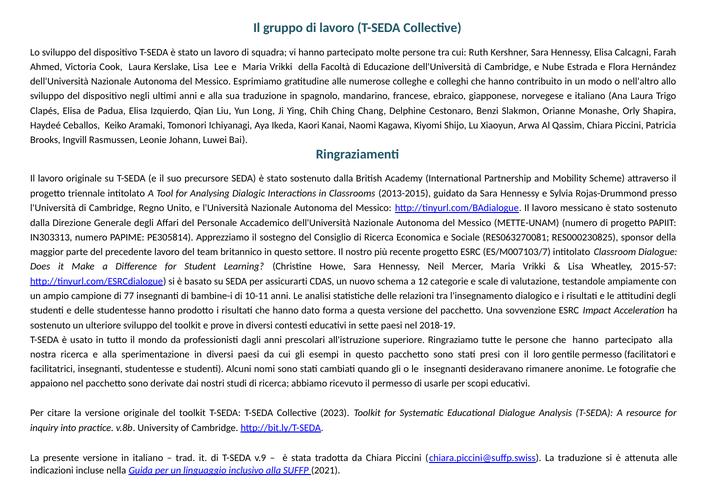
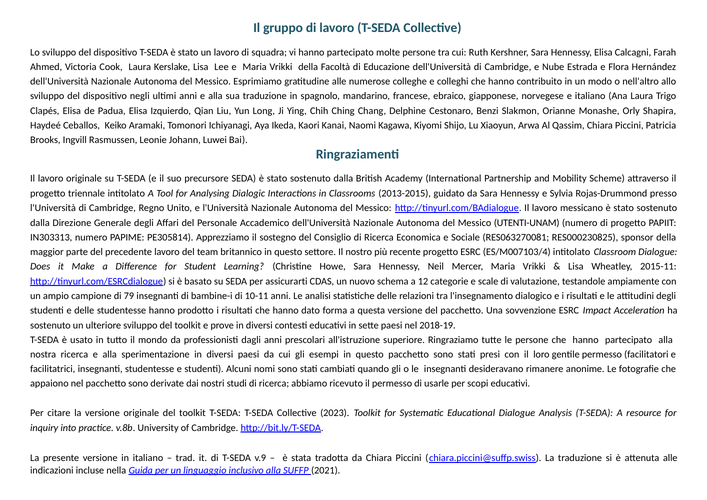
METTE-UNAM: METTE-UNAM -> UTENTI-UNAM (527, 223)
ES/M007103/7: ES/M007103/7 -> ES/M007103/4 (517, 252)
2015-57: 2015-57 -> 2015-11 (658, 267)
77: 77 -> 79 (129, 296)
